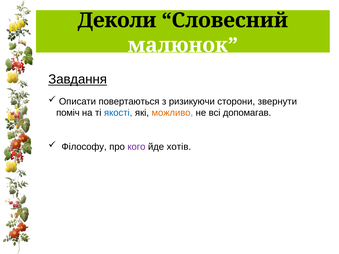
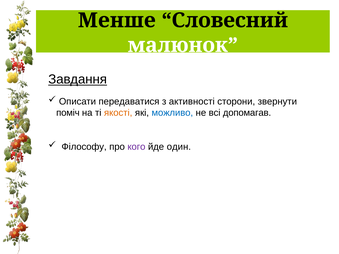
Деколи: Деколи -> Менше (117, 20)
повертаються: повертаються -> передаватися (129, 102)
ризикуючи: ризикуючи -> активності (192, 102)
якості colour: blue -> orange (118, 113)
можливо colour: orange -> blue (172, 113)
хотів: хотів -> один (179, 147)
